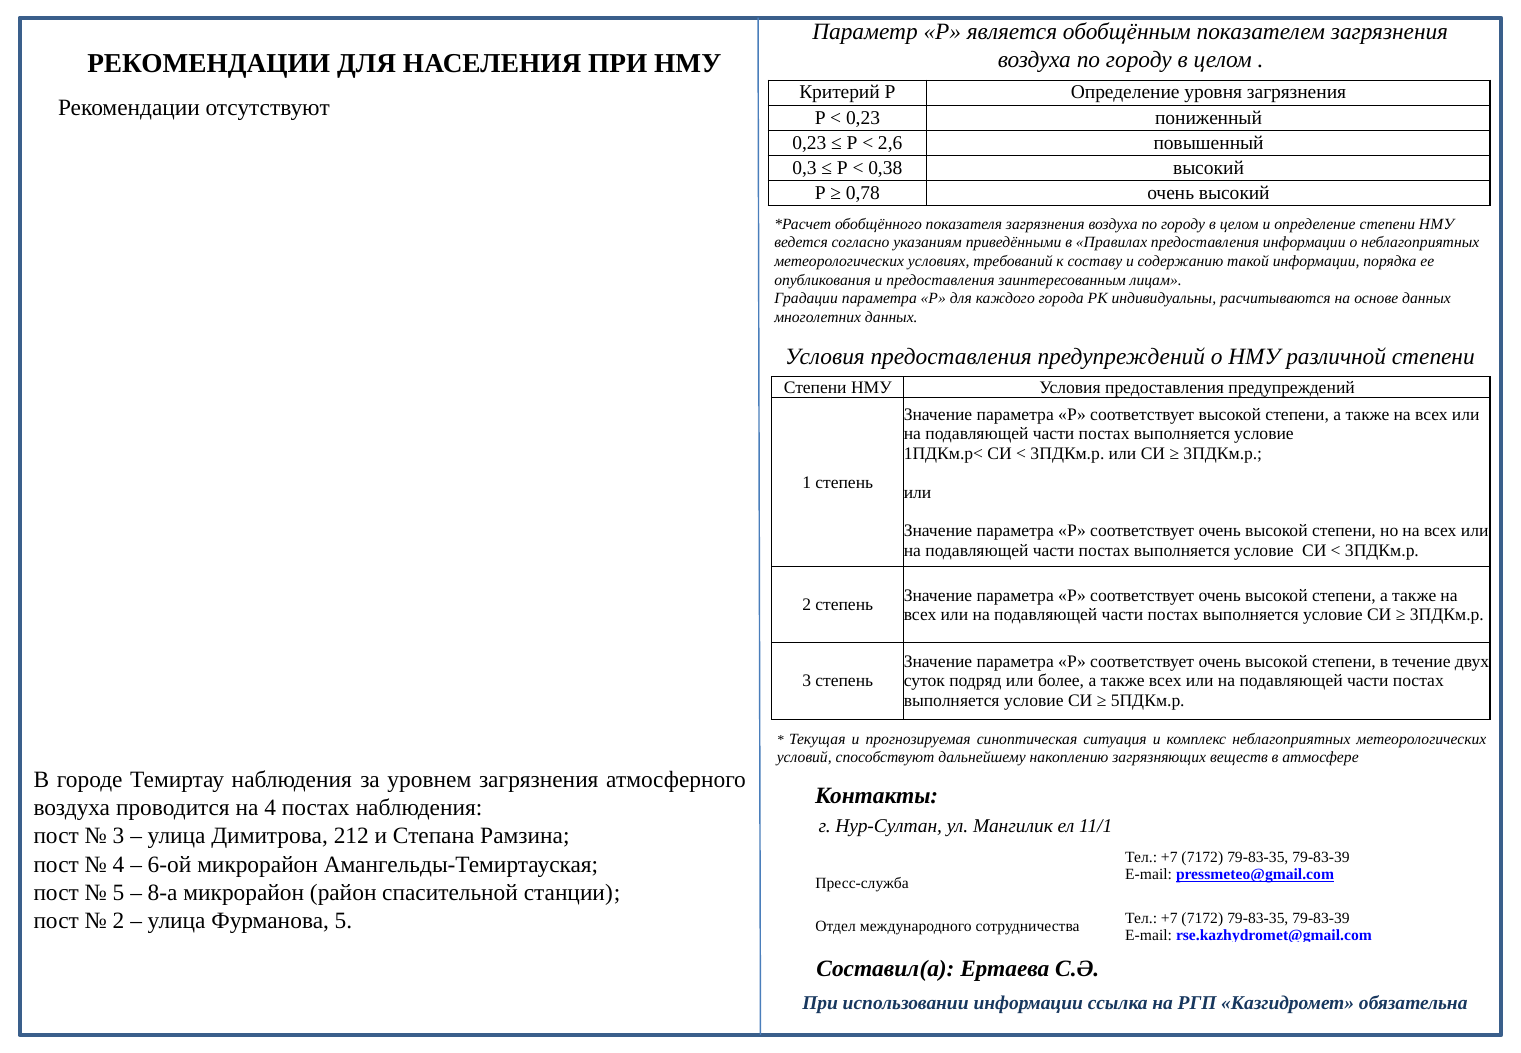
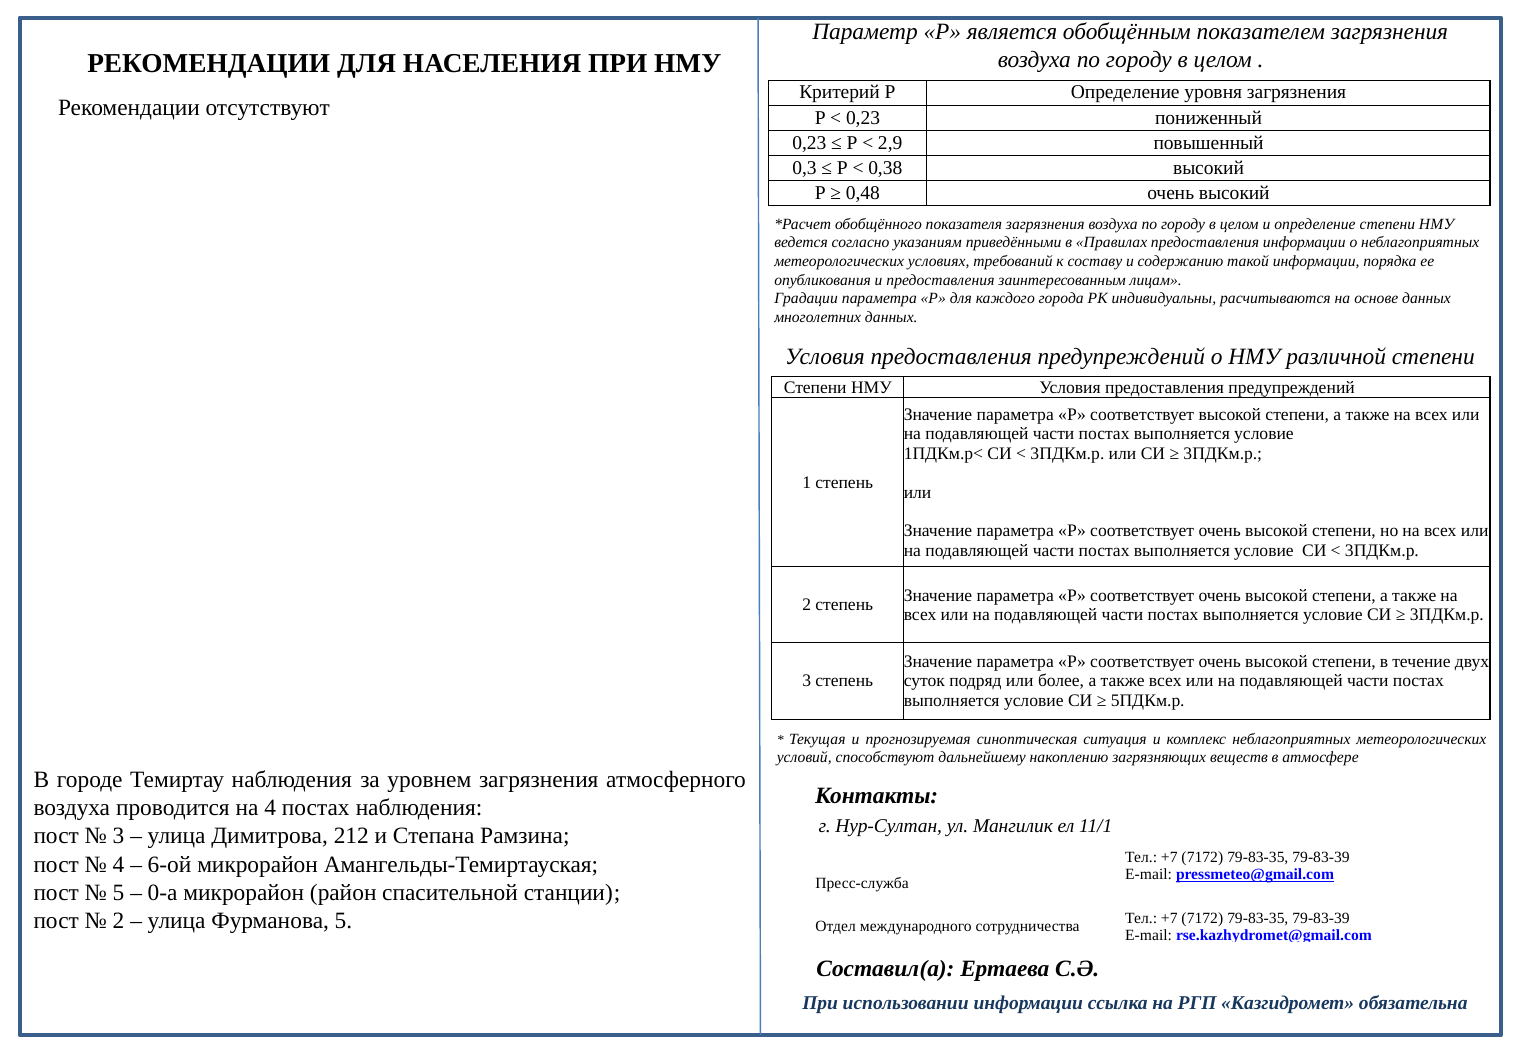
2,6: 2,6 -> 2,9 (890, 143)
0,78: 0,78 -> 0,48 (863, 193)
8-а: 8-а -> 0-а (163, 892)
